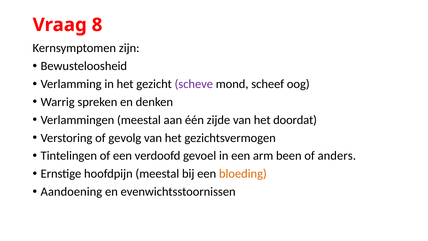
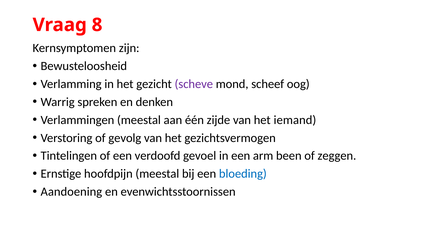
doordat: doordat -> iemand (295, 120)
anders: anders -> zeggen (337, 156)
bloeding colour: orange -> blue (243, 174)
